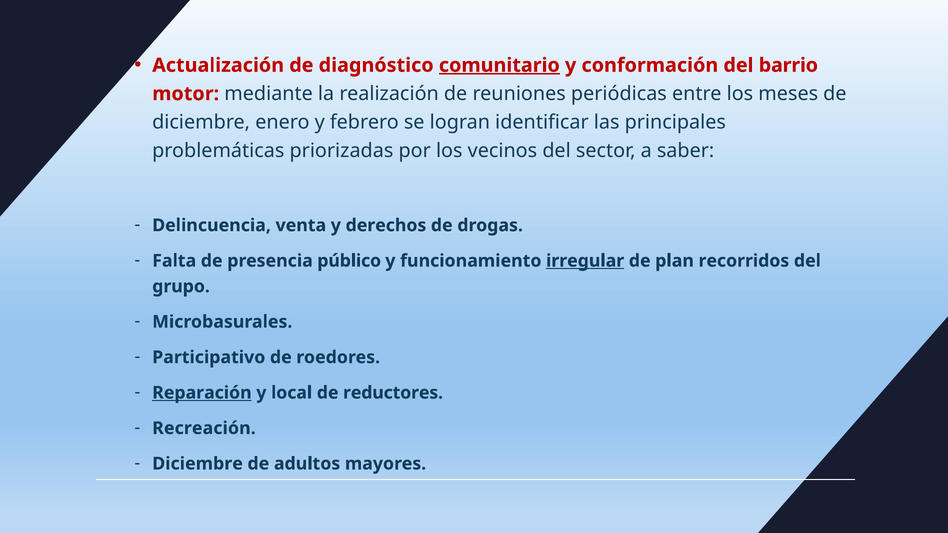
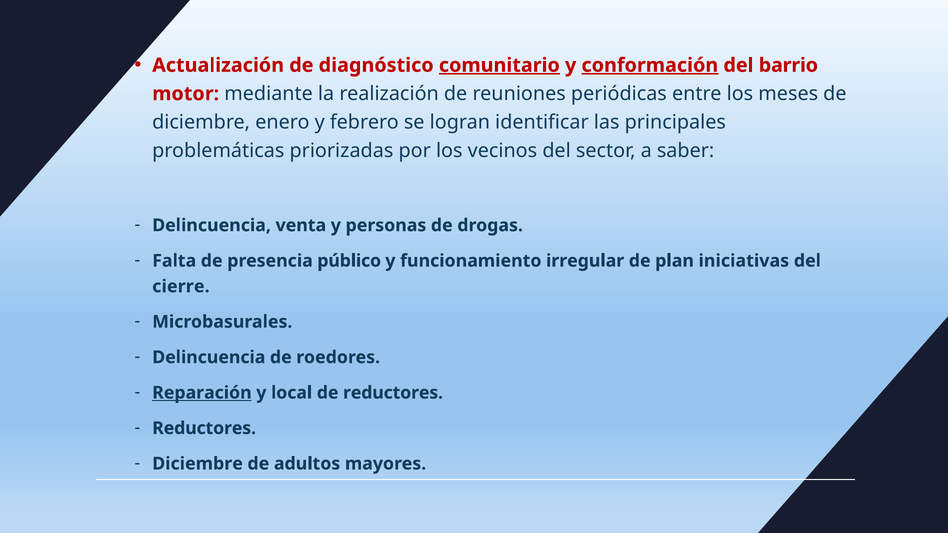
conformación underline: none -> present (650, 65)
derechos: derechos -> personas (386, 225)
irregular underline: present -> none (585, 261)
recorridos: recorridos -> iniciativas (744, 261)
grupo: grupo -> cierre (181, 287)
Participativo: Participativo -> Delincuencia (209, 357)
Recreación: Recreación -> Reductores (204, 428)
